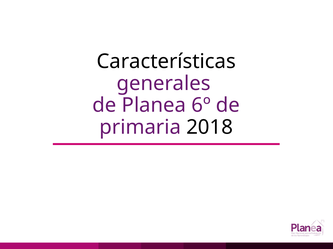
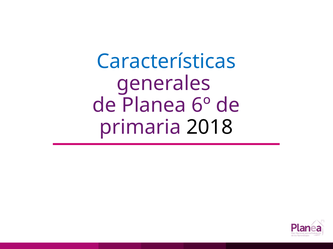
Características colour: black -> blue (166, 62)
